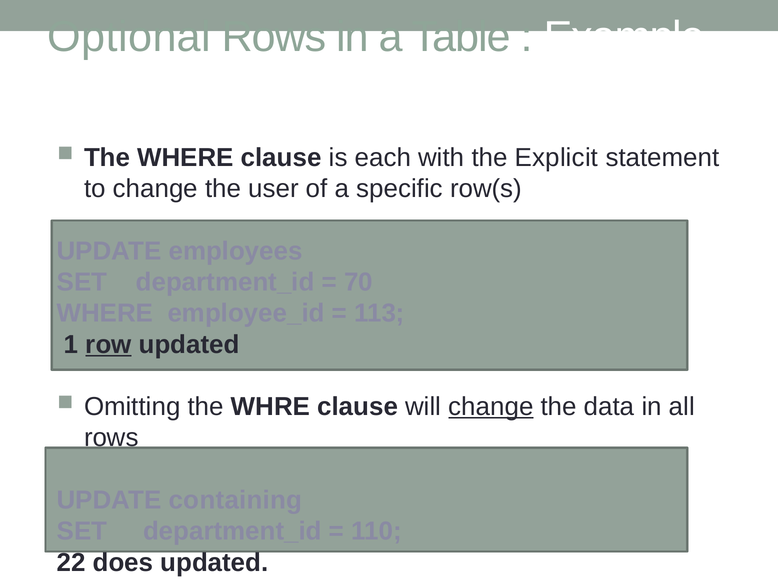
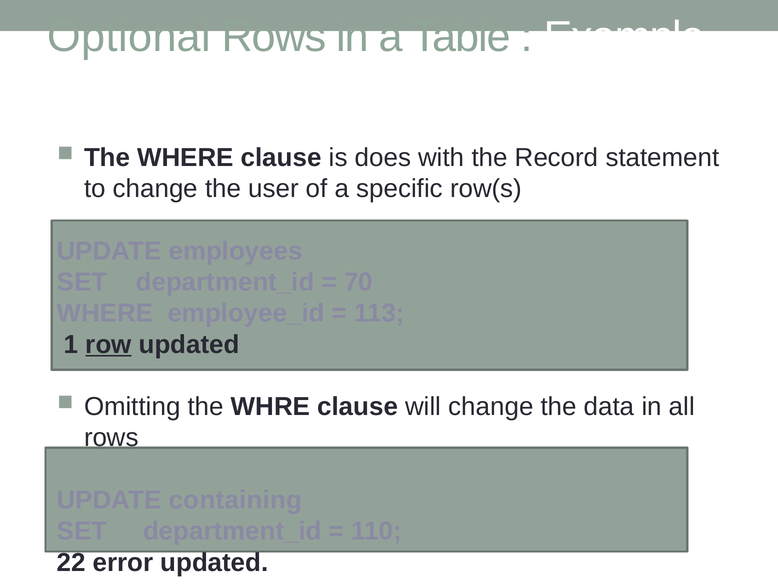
each: each -> does (383, 157)
Explicit: Explicit -> Record (557, 157)
change underline: present -> none (491, 406)
does: does -> error (123, 562)
